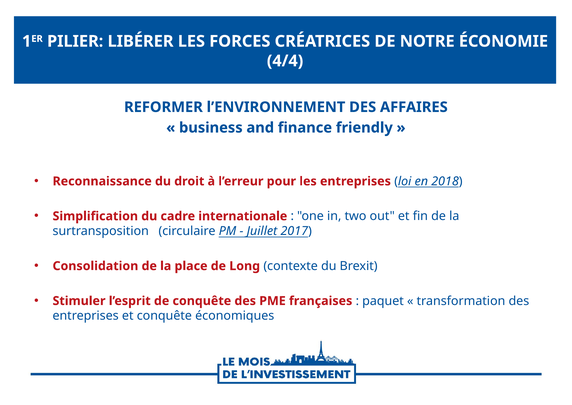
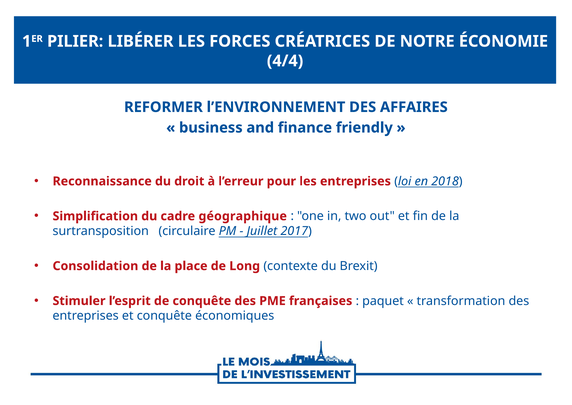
internationale: internationale -> géographique (243, 216)
